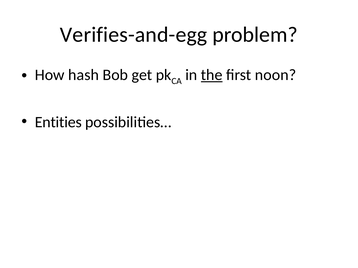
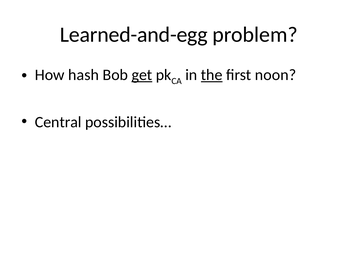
Verifies-and-egg: Verifies-and-egg -> Learned-and-egg (134, 35)
get underline: none -> present (142, 75)
Entities: Entities -> Central (58, 122)
